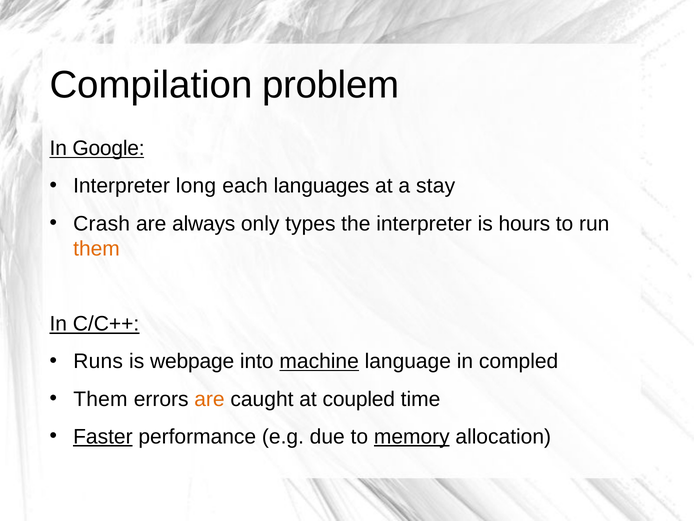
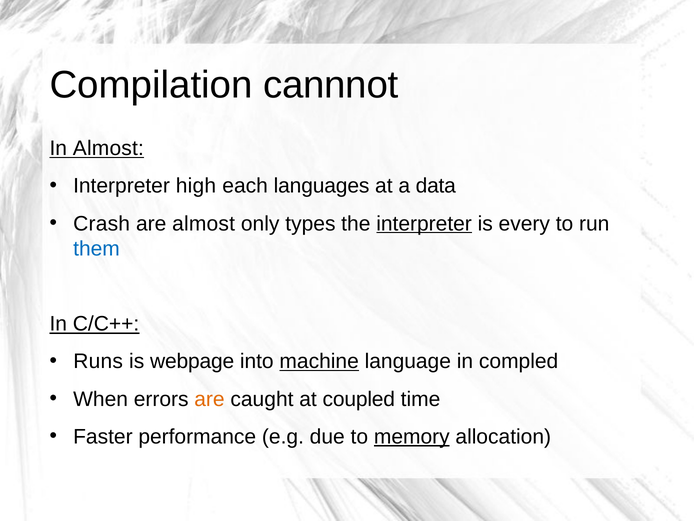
problem: problem -> cannnot (331, 85)
In Google: Google -> Almost (108, 148)
long: long -> high (196, 186)
stay: stay -> data (436, 186)
are always: always -> almost (204, 223)
interpreter underline: none -> present (424, 223)
hours: hours -> every (524, 223)
them colour: orange -> blue (97, 249)
Them: Them -> When (101, 399)
Faster underline: present -> none (103, 436)
